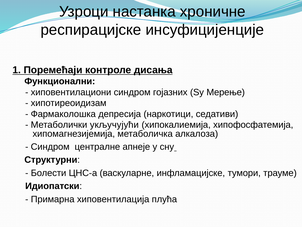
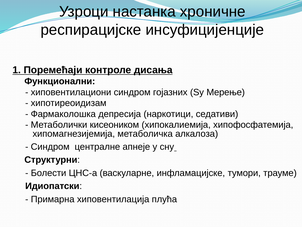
укључујући: укључујући -> кисеоником (114, 125)
